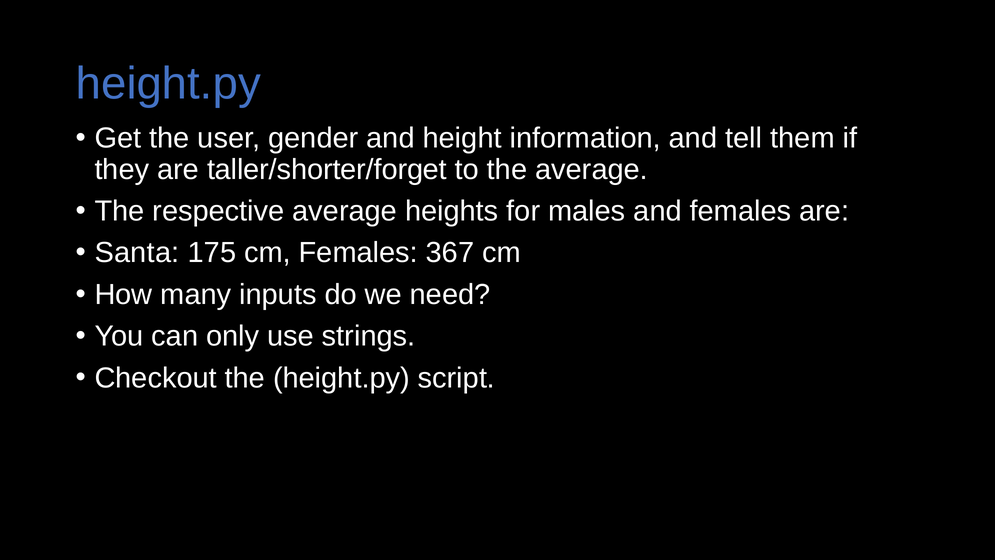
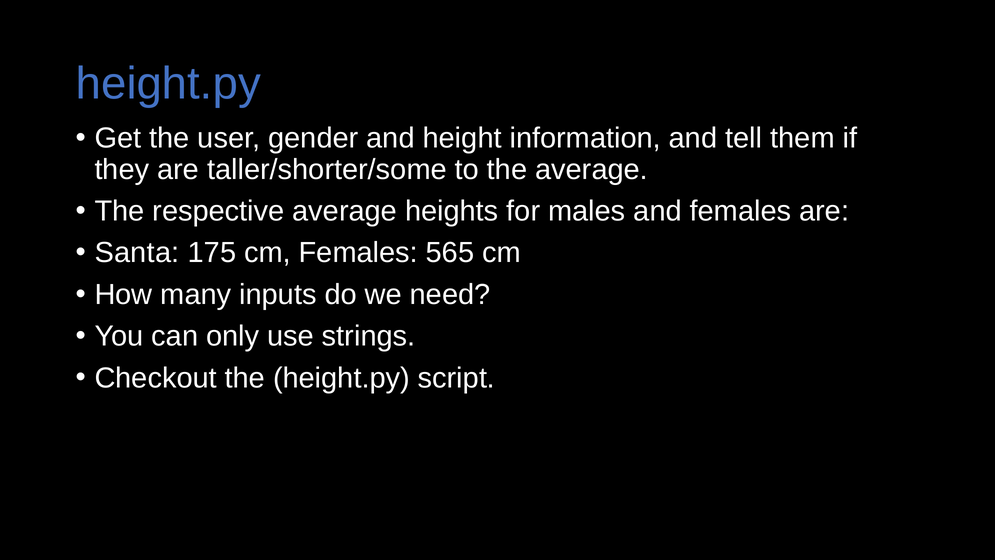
taller/shorter/forget: taller/shorter/forget -> taller/shorter/some (327, 169)
367: 367 -> 565 (450, 253)
